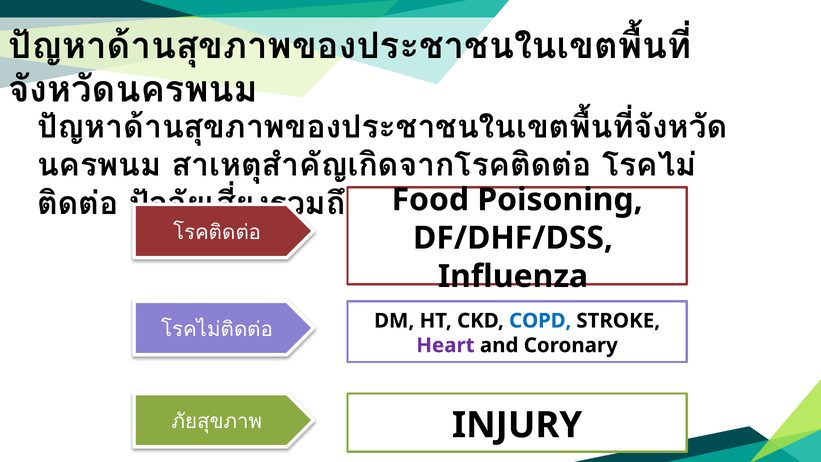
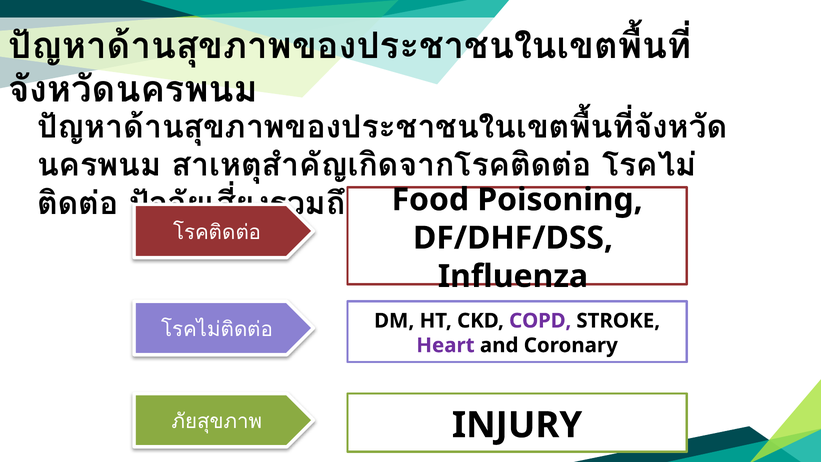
COPD colour: blue -> purple (540, 321)
